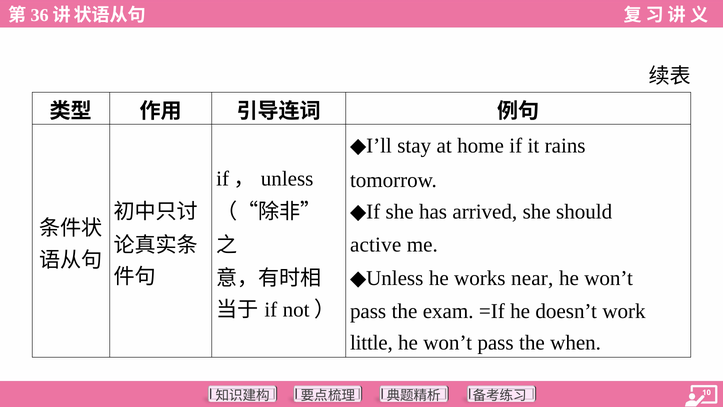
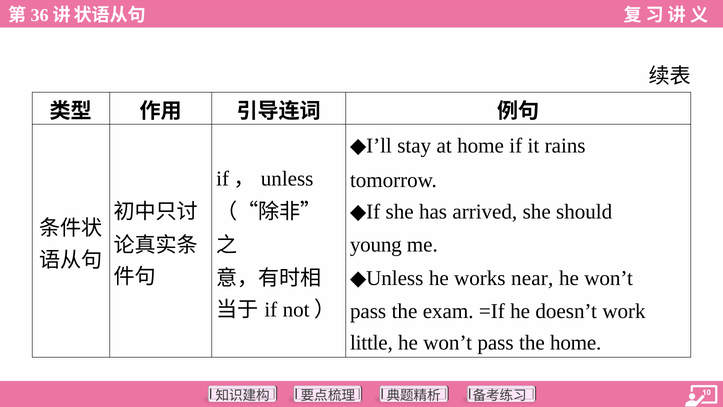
active: active -> young (376, 245)
the when: when -> home (576, 343)
